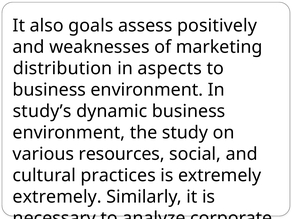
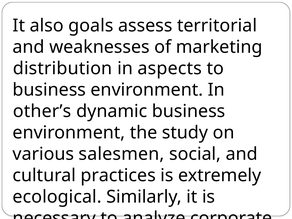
positively: positively -> territorial (217, 26)
study’s: study’s -> other’s (42, 111)
resources: resources -> salesmen (121, 154)
extremely: extremely -> ecological (57, 197)
